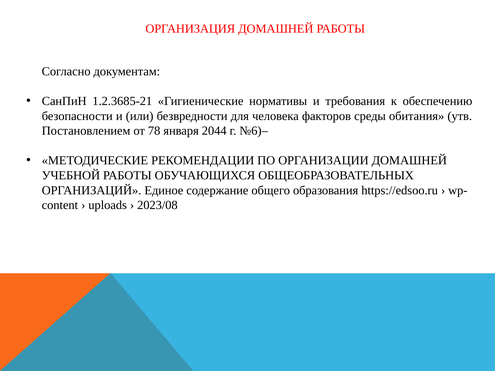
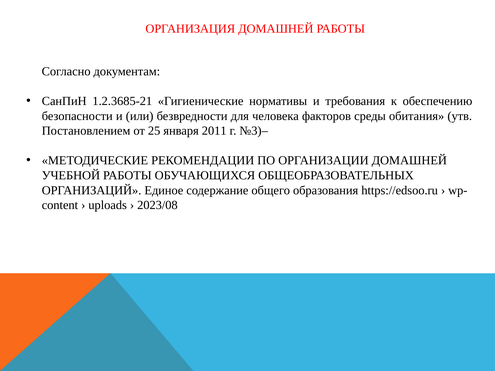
78: 78 -> 25 (154, 131)
2044: 2044 -> 2011 (214, 131)
№6: №6 -> №3 (251, 131)
